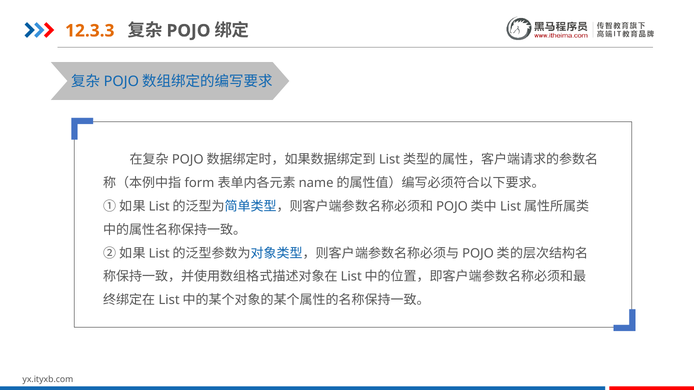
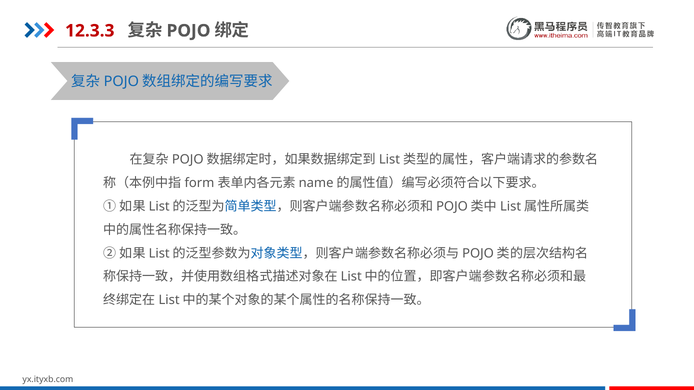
12.3.3 colour: orange -> red (90, 31)
